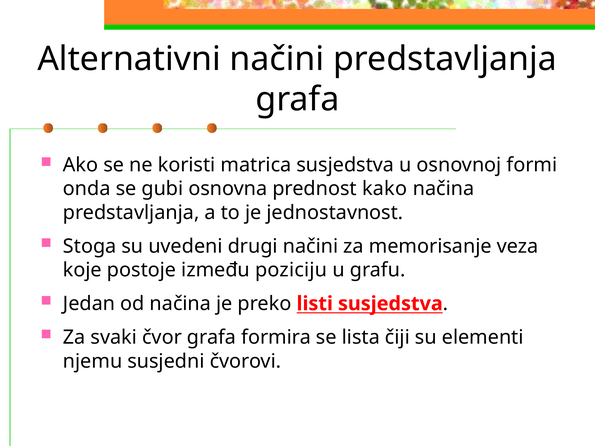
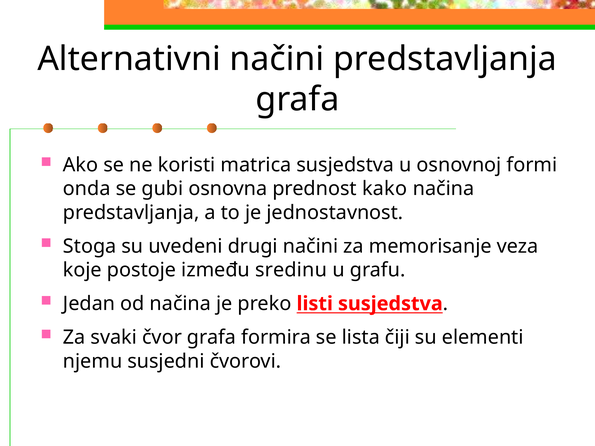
poziciju: poziciju -> sredinu (291, 270)
